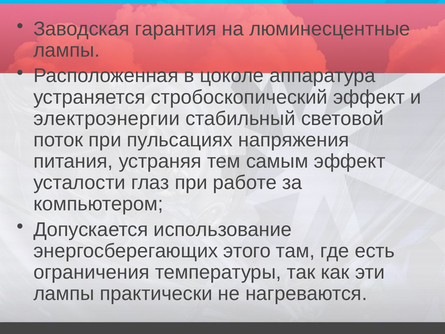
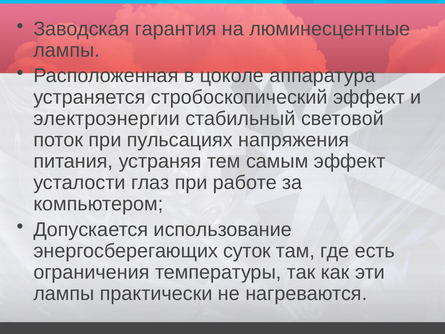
этого: этого -> суток (247, 251)
